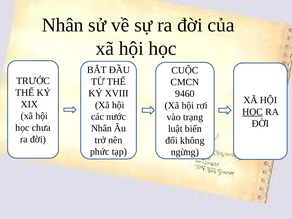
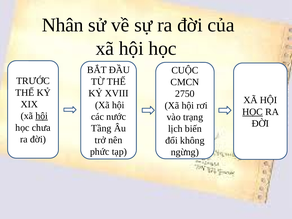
9460: 9460 -> 2750 (185, 94)
hội underline: none -> present (42, 116)
Nhân: Nhân -> Tầng (101, 128)
luật: luật -> lịch (175, 129)
